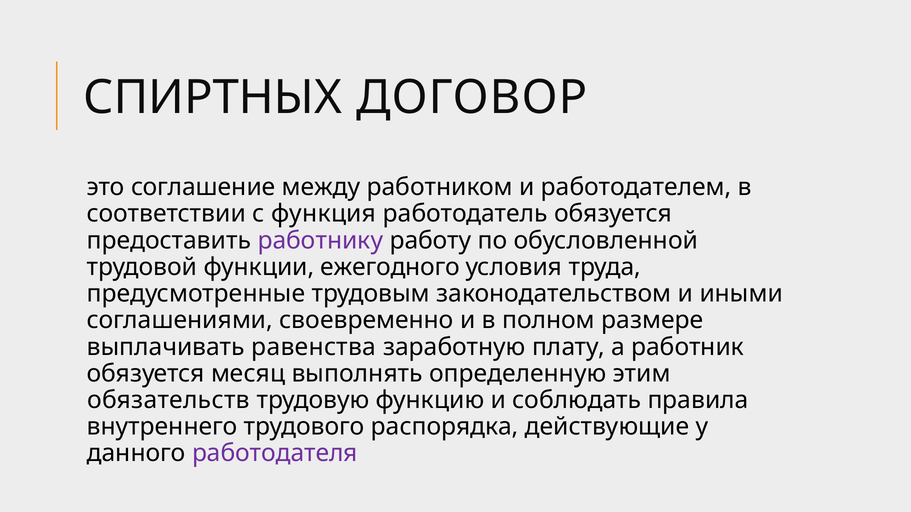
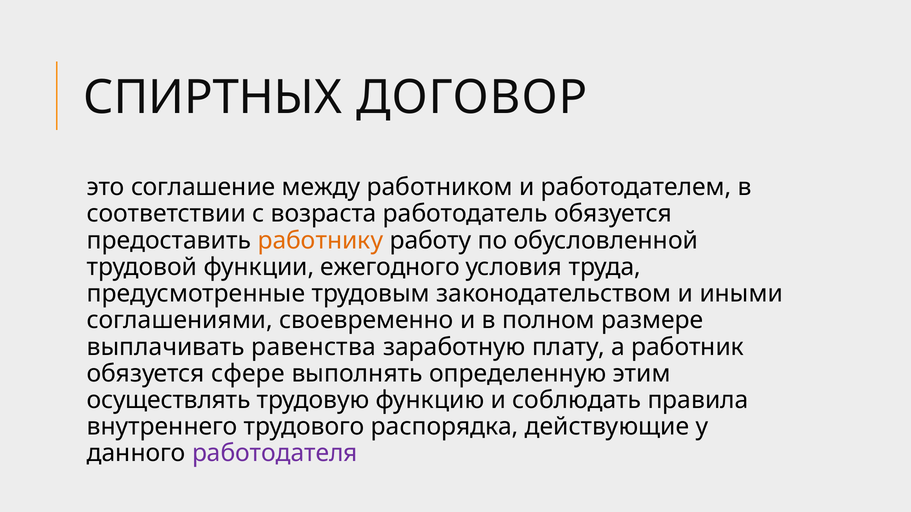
функция: функция -> возраста (324, 214)
работнику colour: purple -> orange (320, 241)
месяц: месяц -> сфере (248, 374)
обязательств: обязательств -> осуществлять (169, 400)
